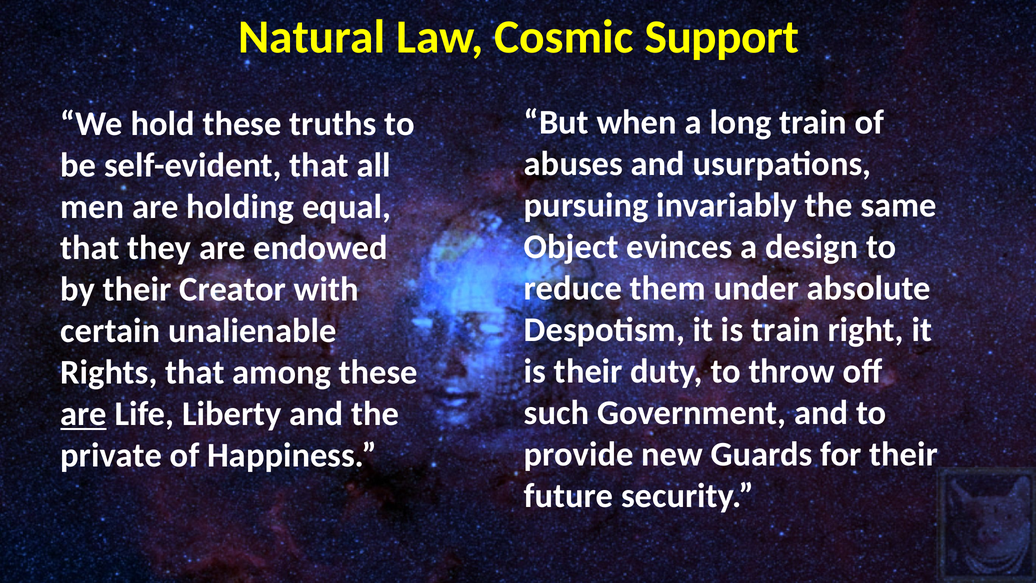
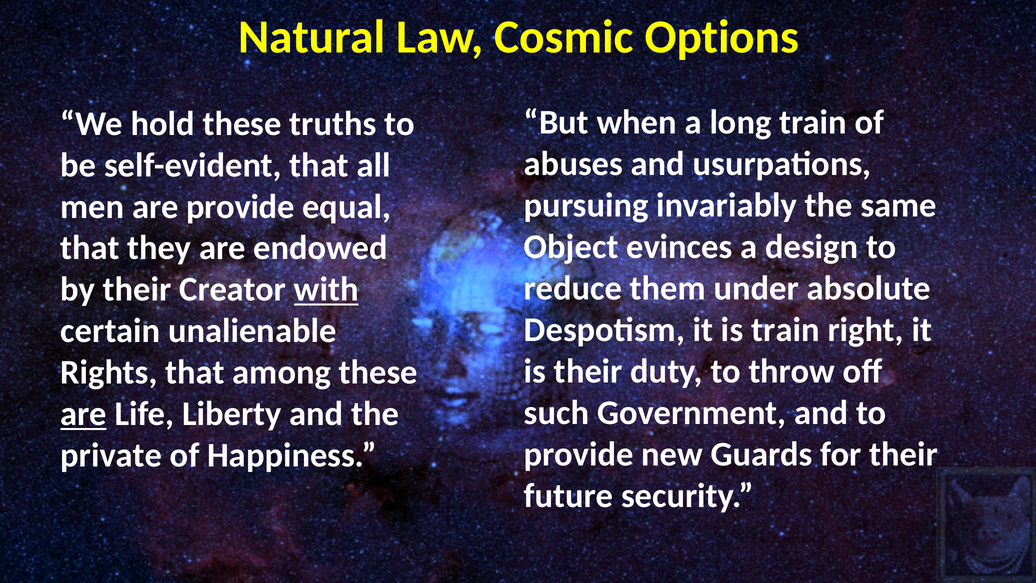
Support: Support -> Options (722, 37)
are holding: holding -> provide (240, 207)
with underline: none -> present (326, 289)
